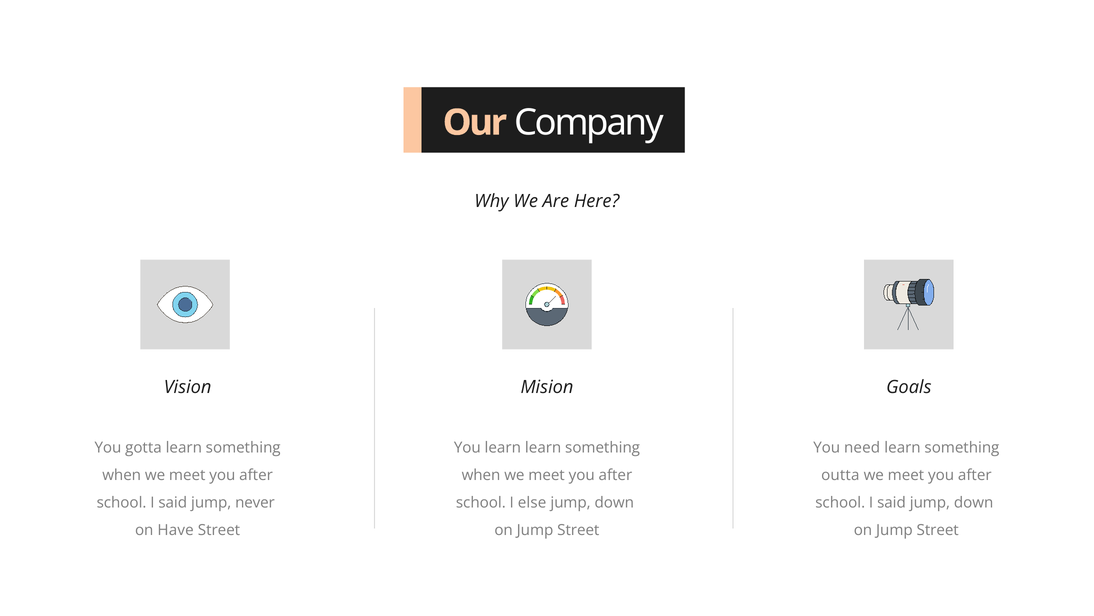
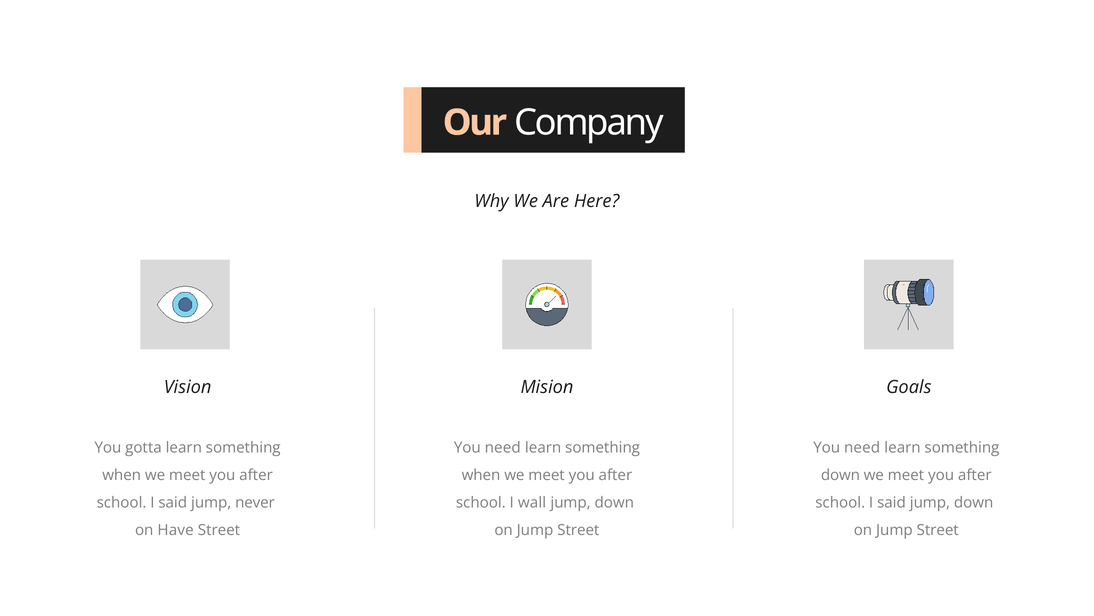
learn: learn -> need (503, 448)
outta: outta -> down (840, 475)
else: else -> wall (532, 502)
